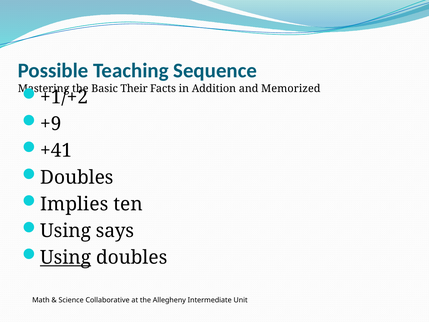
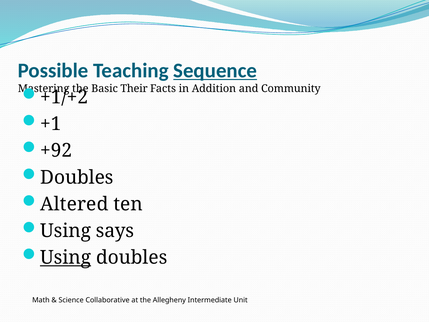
Sequence underline: none -> present (215, 70)
Memorized: Memorized -> Community (291, 89)
+9: +9 -> +1 (51, 124)
+41: +41 -> +92 (56, 151)
Implies: Implies -> Altered (74, 204)
